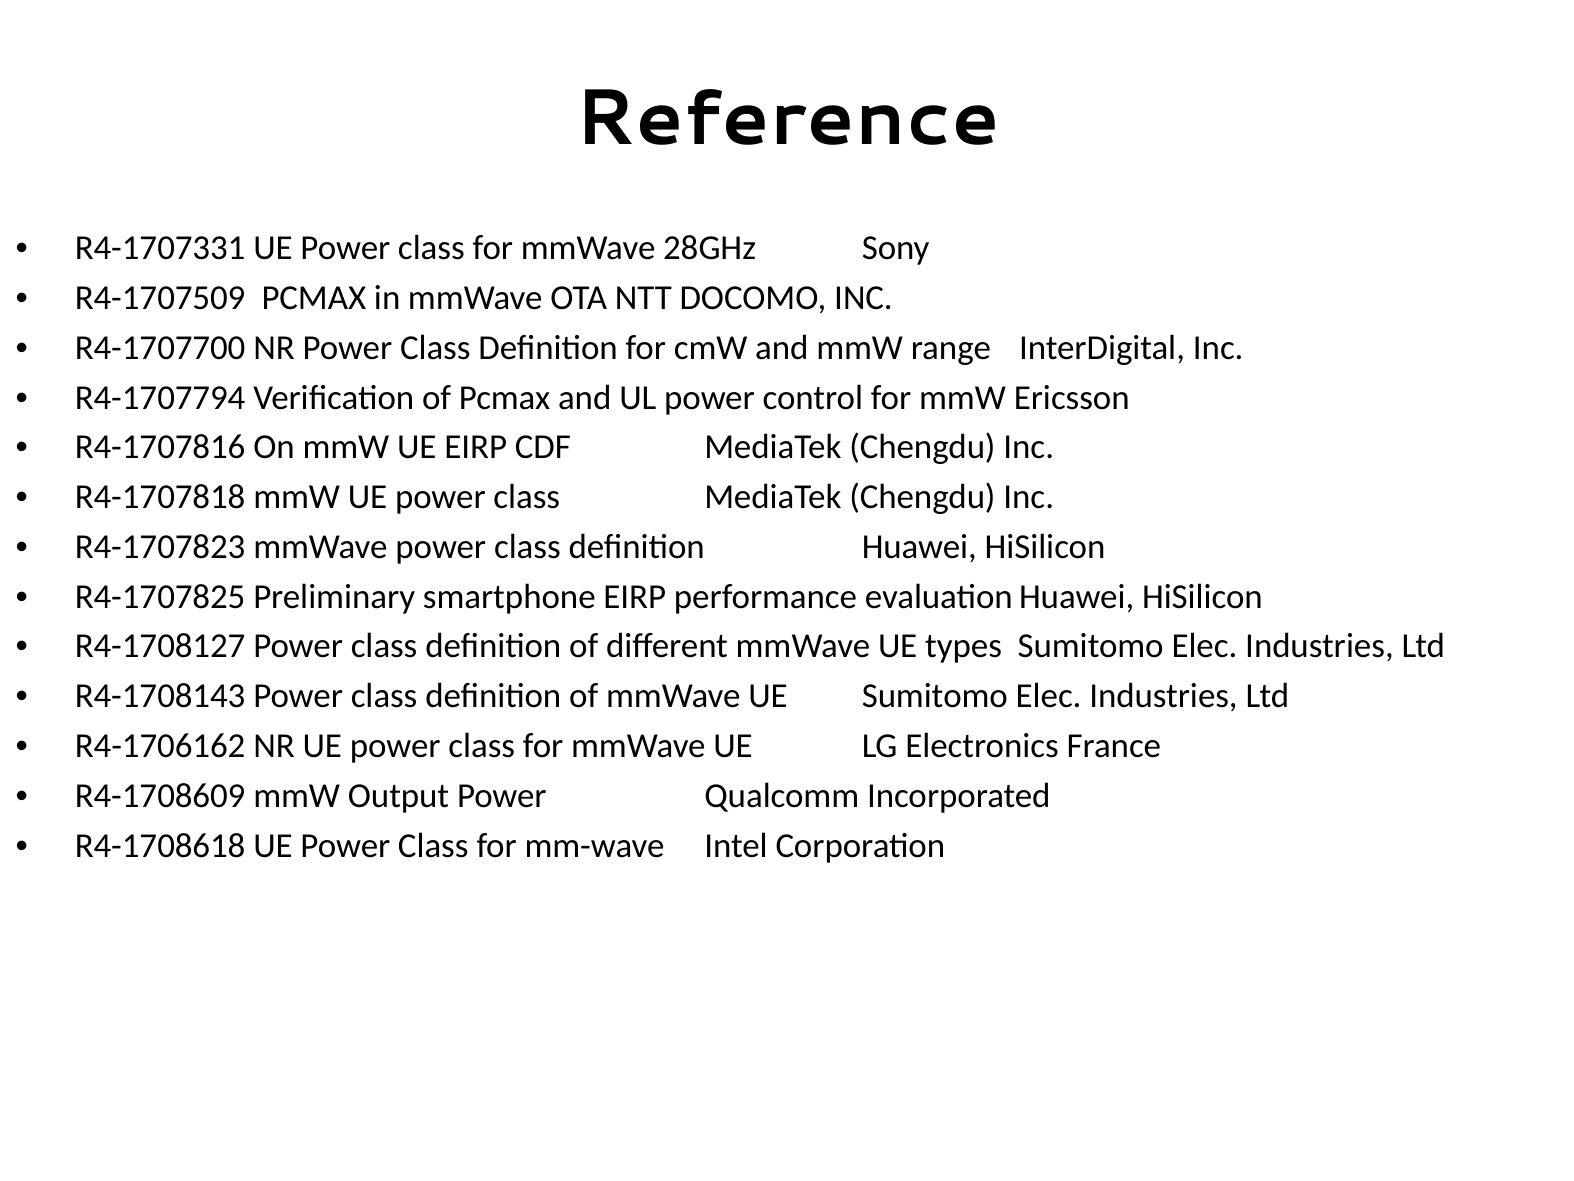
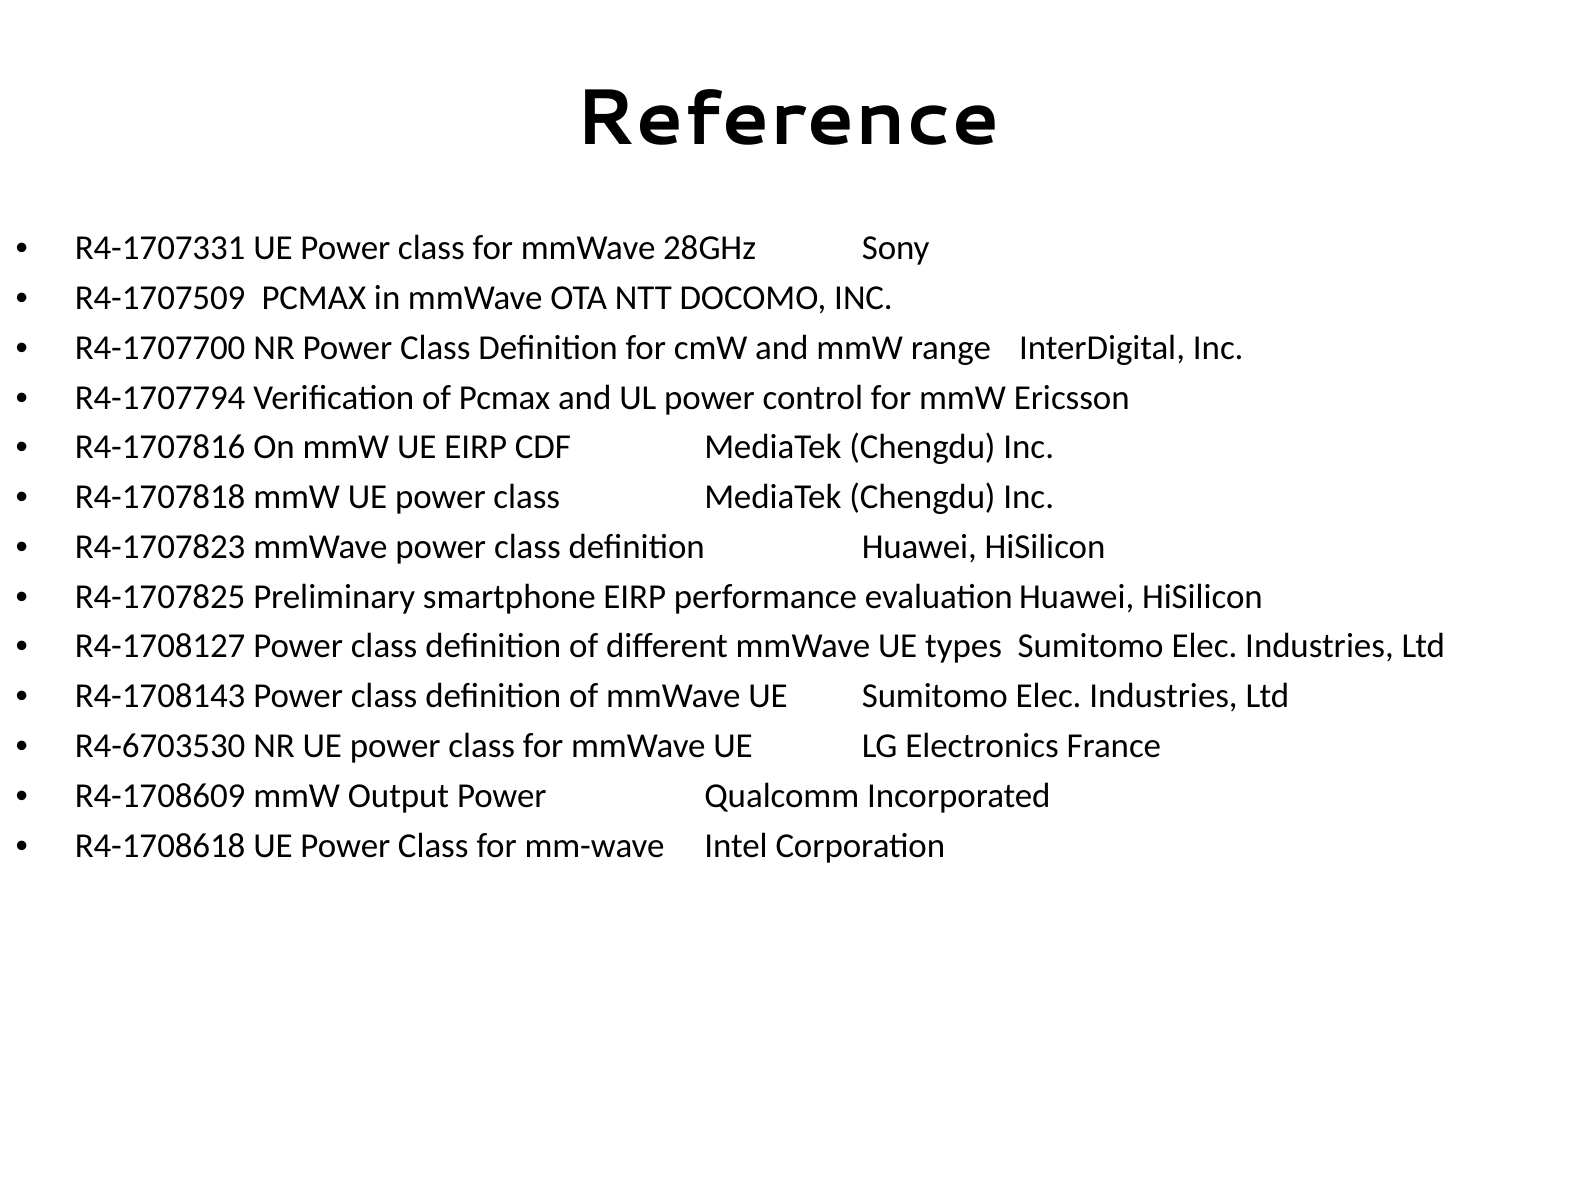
R4-1706162: R4-1706162 -> R4-6703530 (160, 746)
